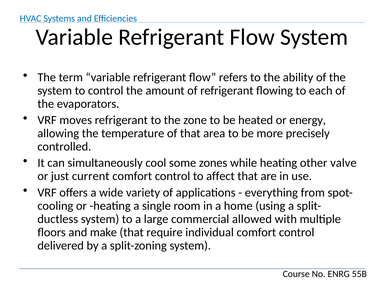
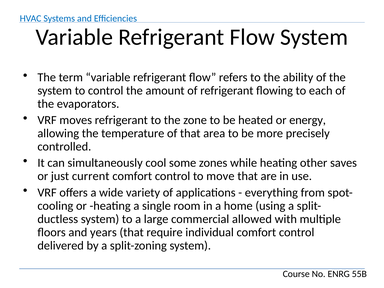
valve: valve -> saves (344, 163)
affect: affect -> move (220, 176)
make: make -> years (103, 232)
